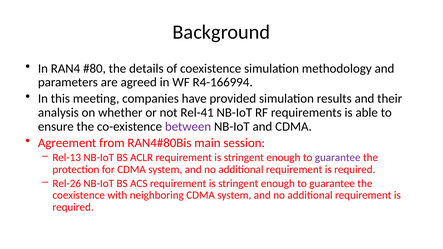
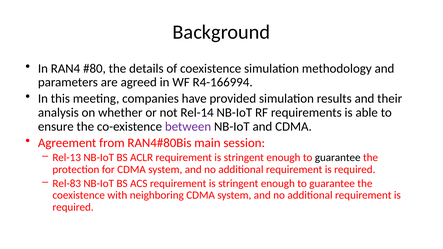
Rel-41: Rel-41 -> Rel-14 (197, 113)
guarantee colour: purple -> black (338, 158)
Rel-26: Rel-26 -> Rel-83 (67, 184)
